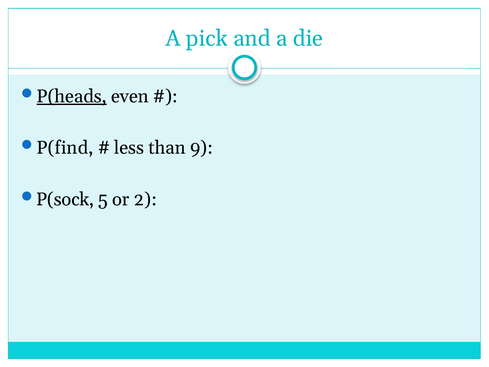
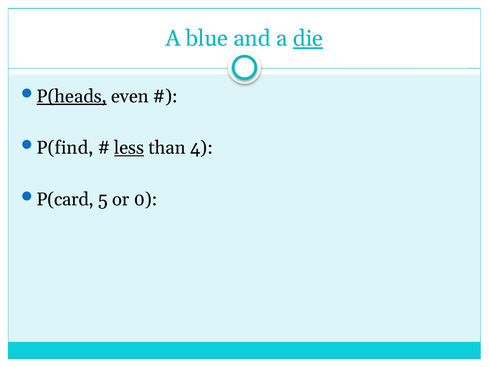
pick: pick -> blue (207, 39)
die underline: none -> present (308, 39)
less underline: none -> present (129, 148)
9: 9 -> 4 (201, 148)
P(sock: P(sock -> P(card (65, 199)
2: 2 -> 0 (145, 199)
